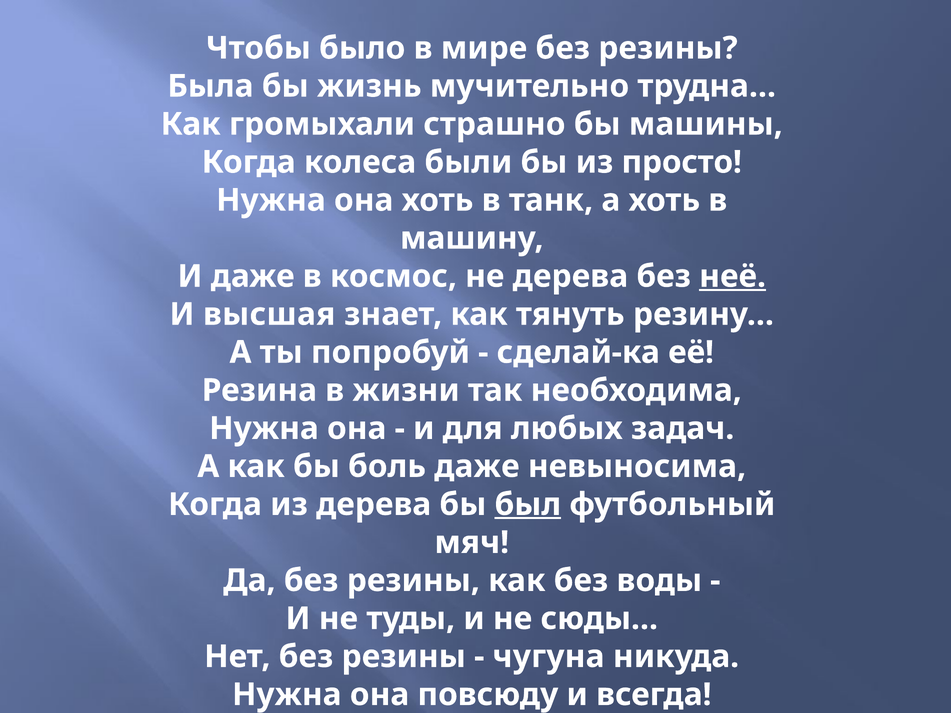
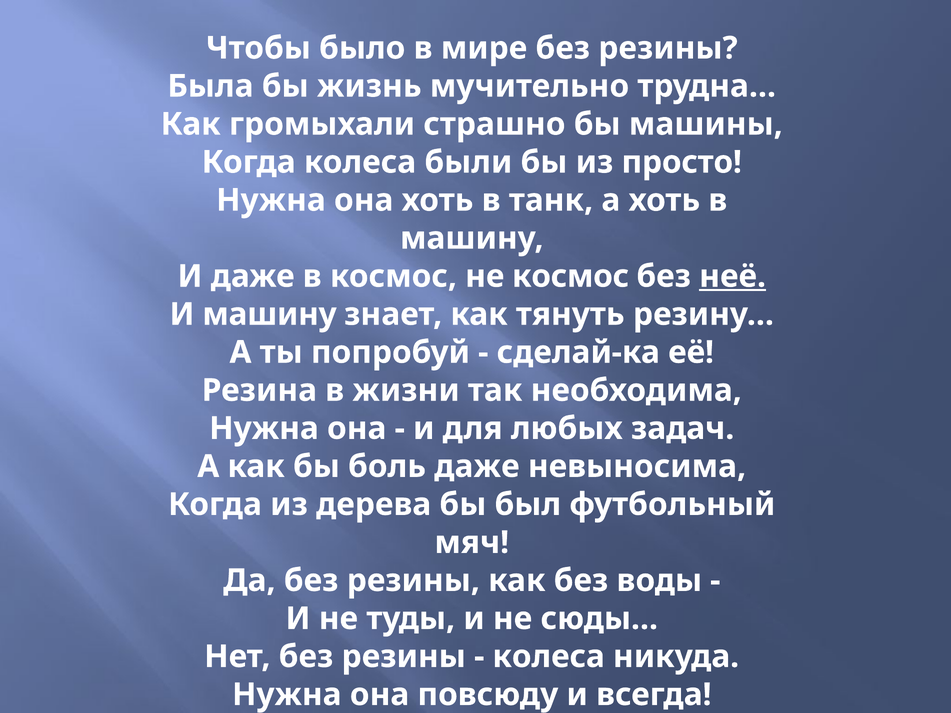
не дерева: дерева -> космос (571, 276)
И высшая: высшая -> машину (270, 314)
был underline: present -> none (528, 505)
чугуна: чугуна -> колеса (549, 657)
